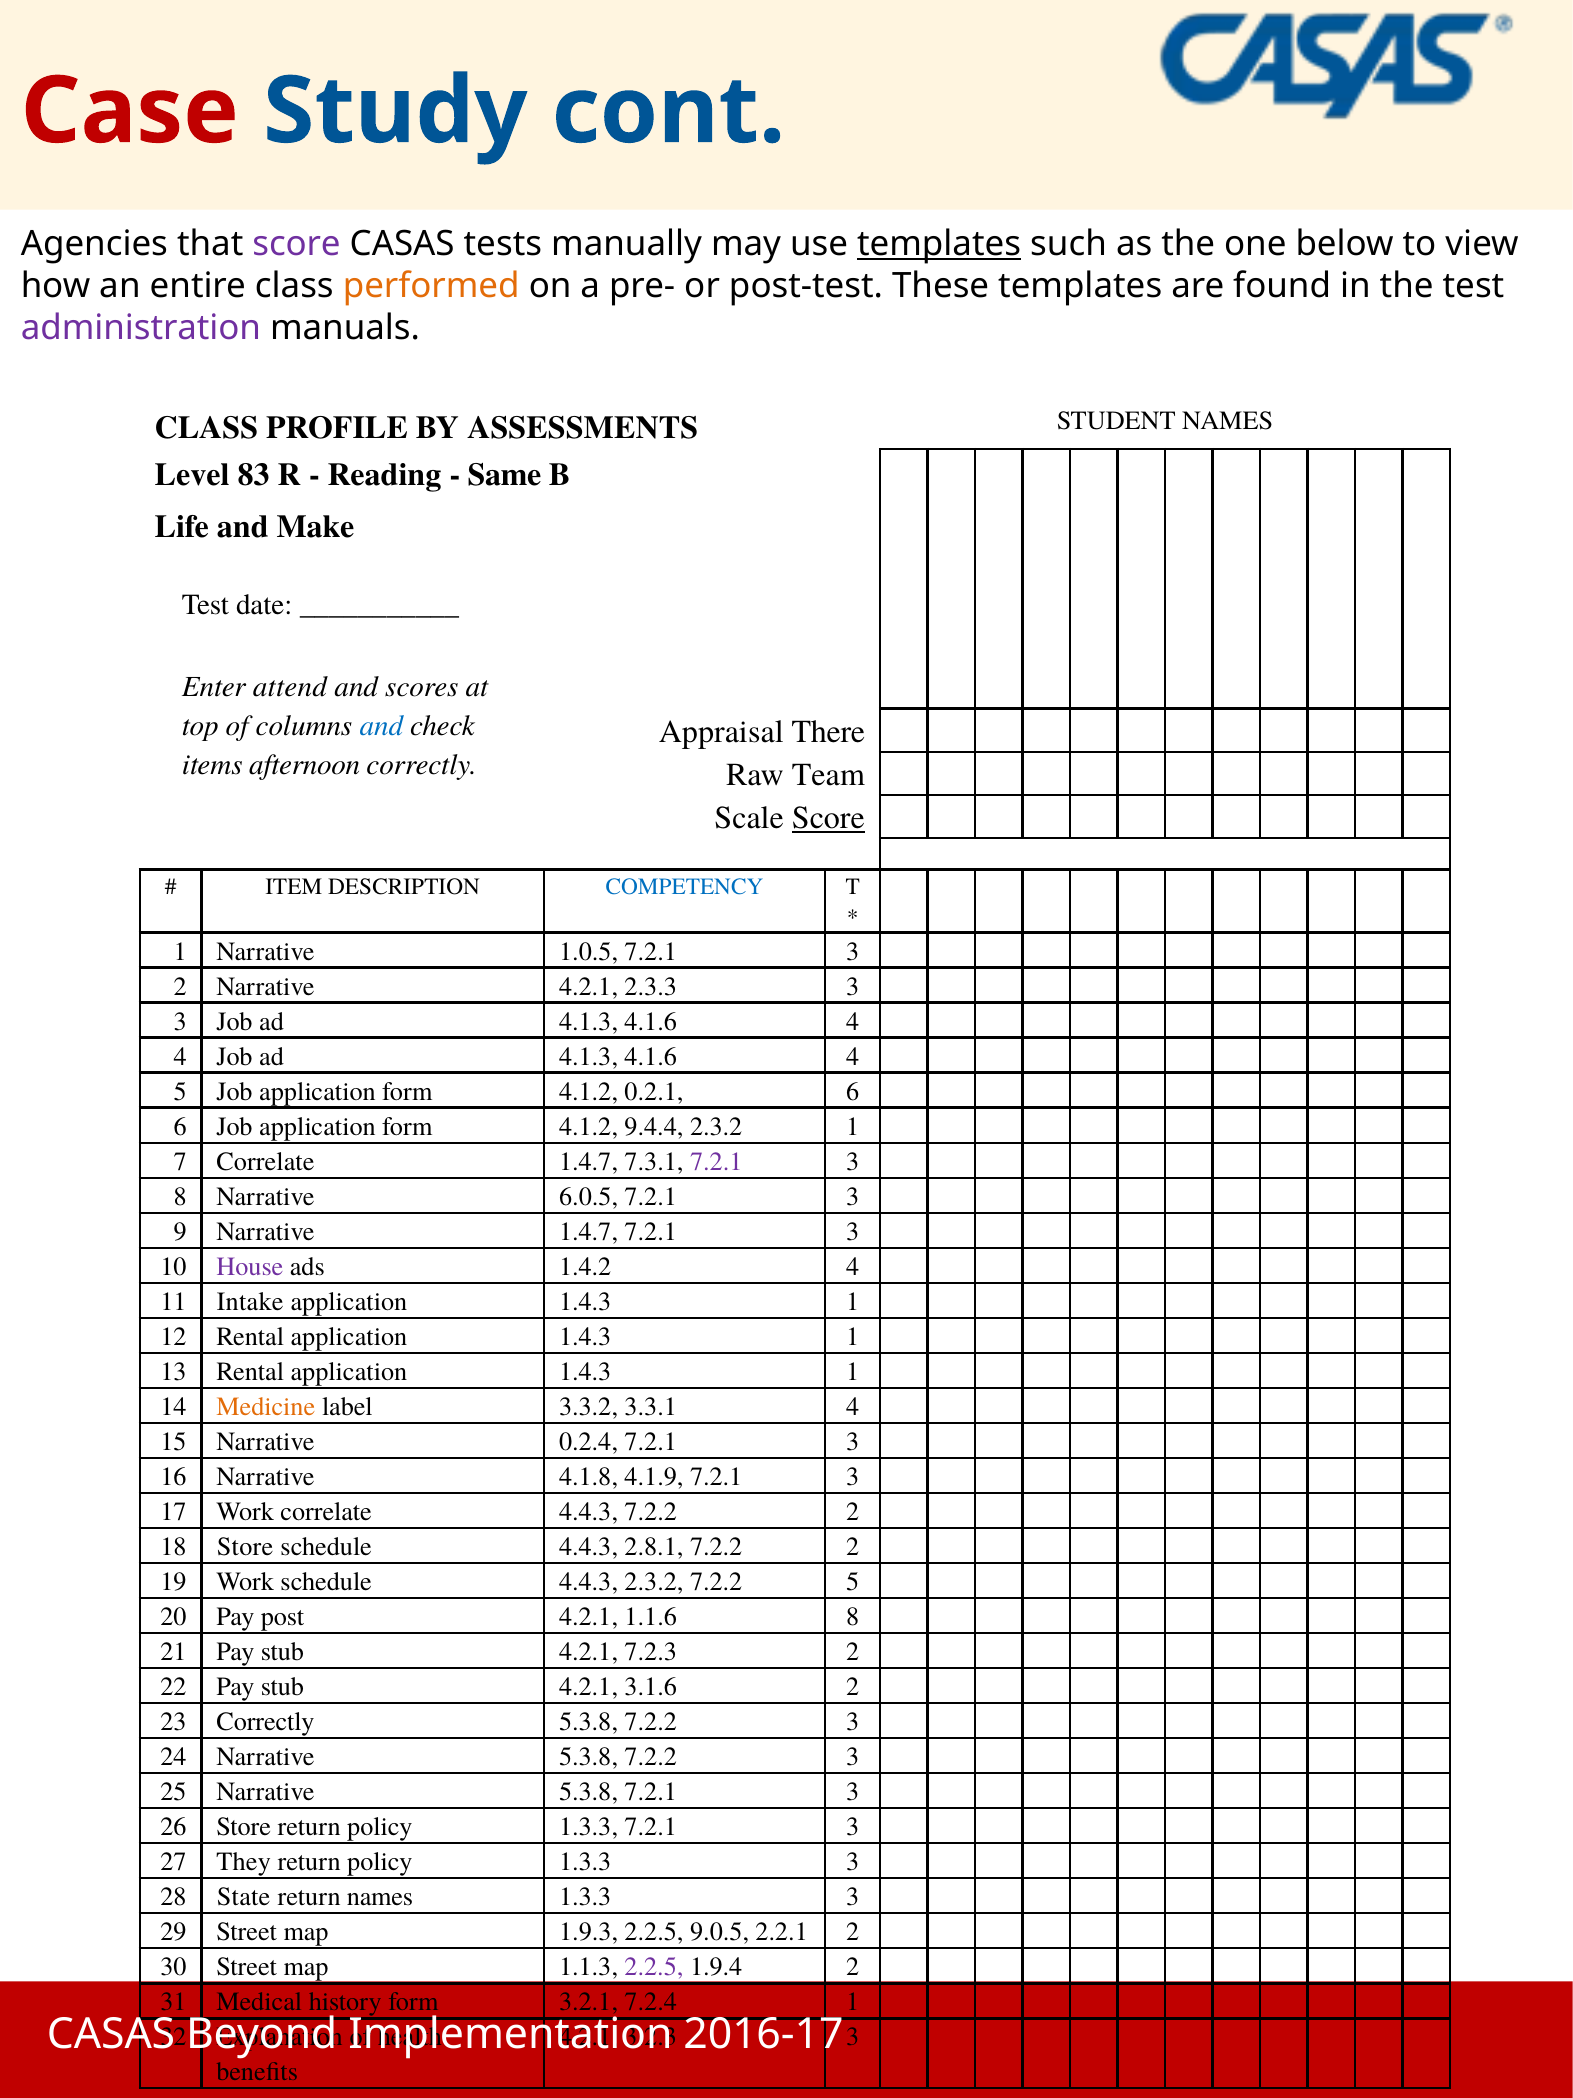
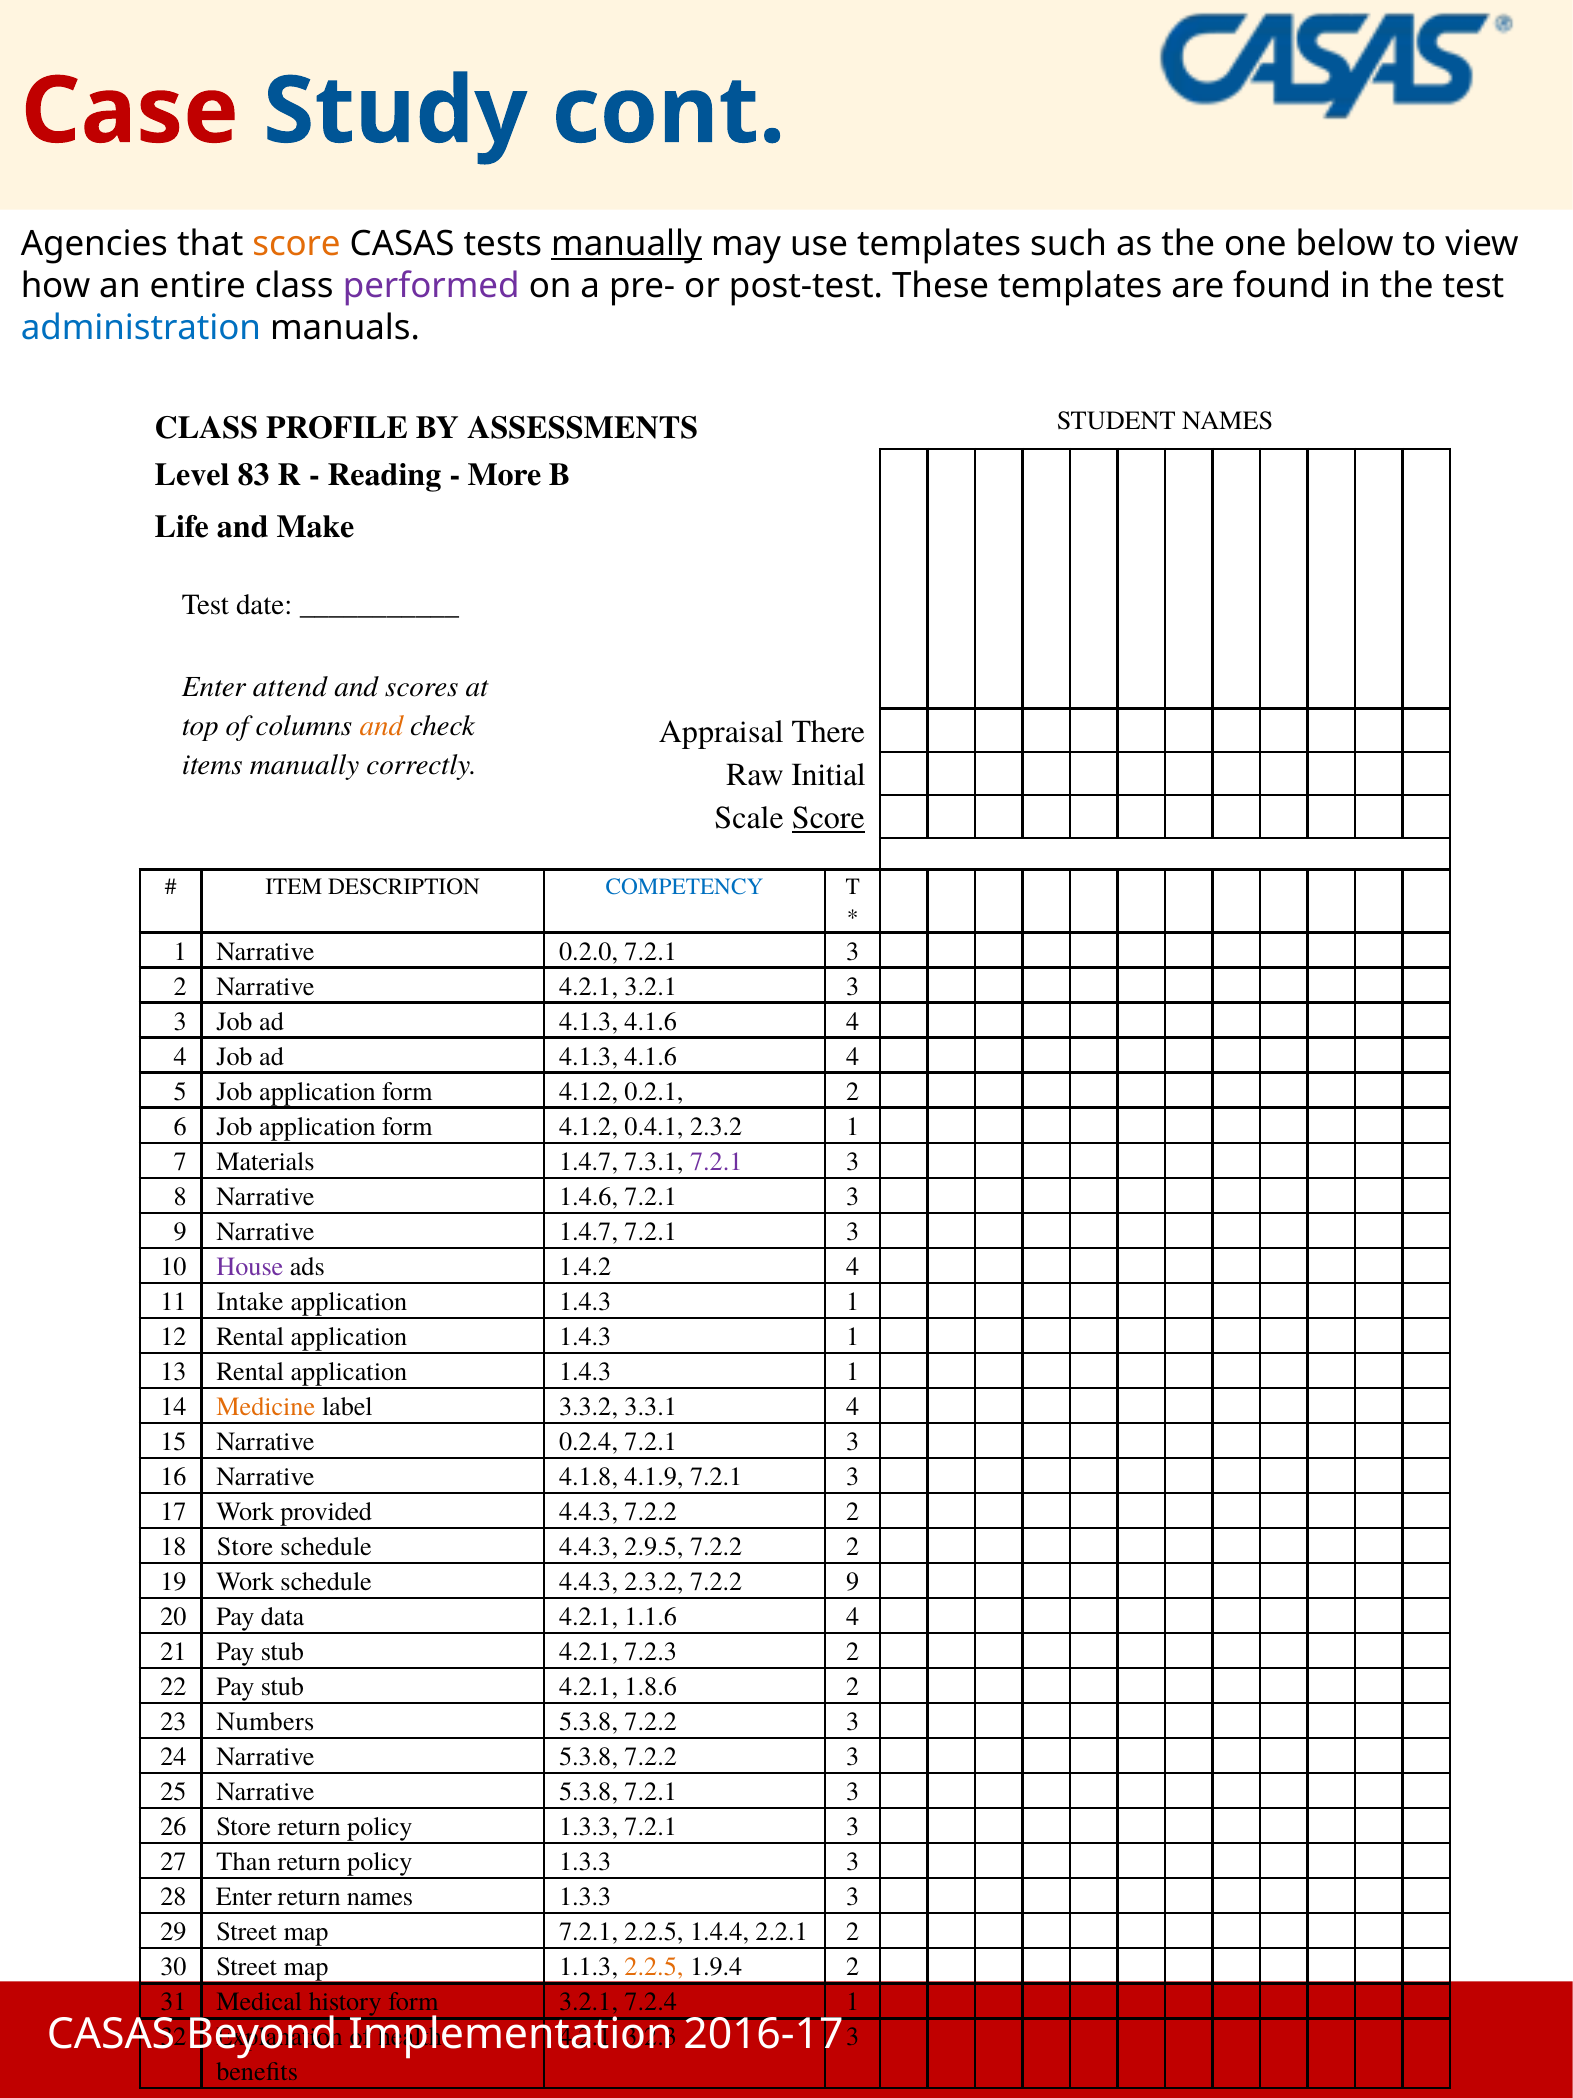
score colour: purple -> orange (297, 244)
manually underline: none -> present (627, 244)
templates underline: present -> none (939, 244)
performed colour: orange -> purple (431, 286)
administration colour: purple -> blue (141, 328)
Same: Same -> More (505, 474)
and colour: blue -> orange (381, 726)
items afternoon: afternoon -> manually (305, 764)
Team: Team -> Initial (829, 775)
1.0.5: 1.0.5 -> 0.2.0 (589, 951)
4.2.1 2.3.3: 2.3.3 -> 3.2.1 (651, 986)
0.2.1 6: 6 -> 2 (853, 1091)
9.4.4: 9.4.4 -> 0.4.1 (654, 1126)
7 Correlate: Correlate -> Materials (266, 1161)
6.0.5: 6.0.5 -> 1.4.6 (589, 1196)
Work correlate: correlate -> provided (326, 1511)
2.8.1: 2.8.1 -> 2.9.5 (654, 1546)
7.2.2 5: 5 -> 9 (853, 1581)
post: post -> data (283, 1616)
1.1.6 8: 8 -> 4 (853, 1616)
3.1.6: 3.1.6 -> 1.8.6 (651, 1686)
23 Correctly: Correctly -> Numbers (265, 1721)
They: They -> Than (244, 1862)
28 State: State -> Enter (244, 1897)
map 1.9.3: 1.9.3 -> 7.2.1 (589, 1932)
9.0.5: 9.0.5 -> 1.4.4 (720, 1932)
2.2.5 colour: purple -> orange (654, 1967)
